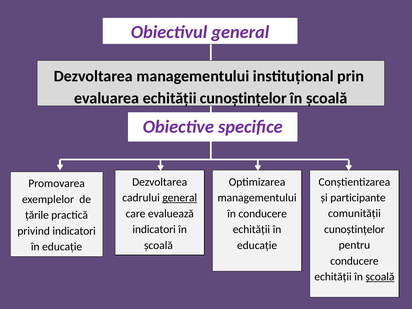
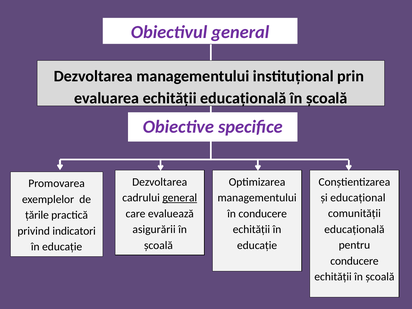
echității cunoștințelor: cunoștințelor -> educațională (243, 98)
participante: participante -> educațional (358, 198)
cunoștințelor: cunoștințelor -> educațională (354, 229)
indicatori: indicatori -> asigurării (154, 229)
școală underline: present -> none (380, 277)
